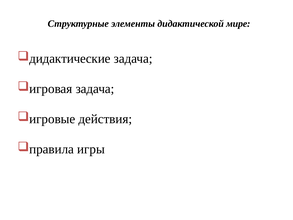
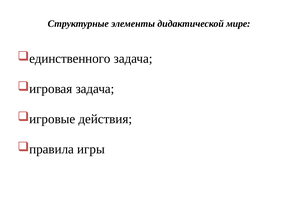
дидактические: дидактические -> единственного (70, 58)
